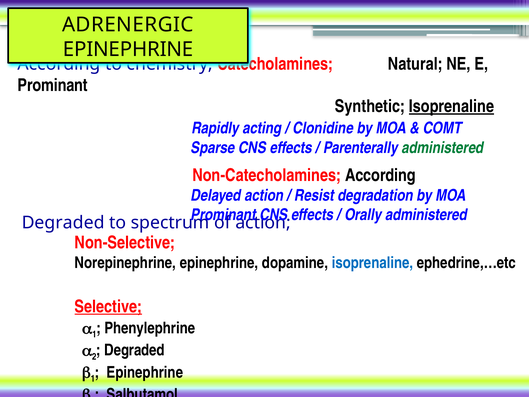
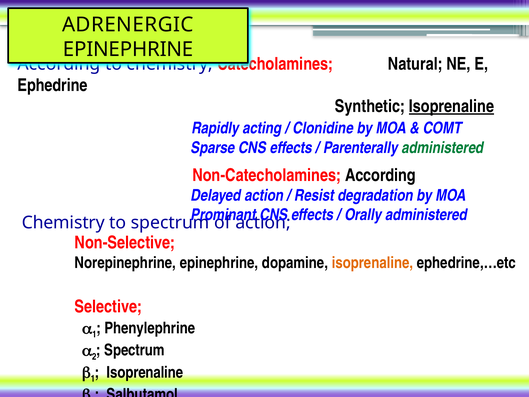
Prominant: Prominant -> Ephedrine (53, 85)
Degraded: Degraded -> Chemistry (63, 223)
isoprenaline colour: blue -> orange (372, 263)
Selective underline: present -> none (108, 306)
Degraded: Degraded -> Spectrum (134, 350)
Epinephrine: Epinephrine -> Isoprenaline (145, 372)
